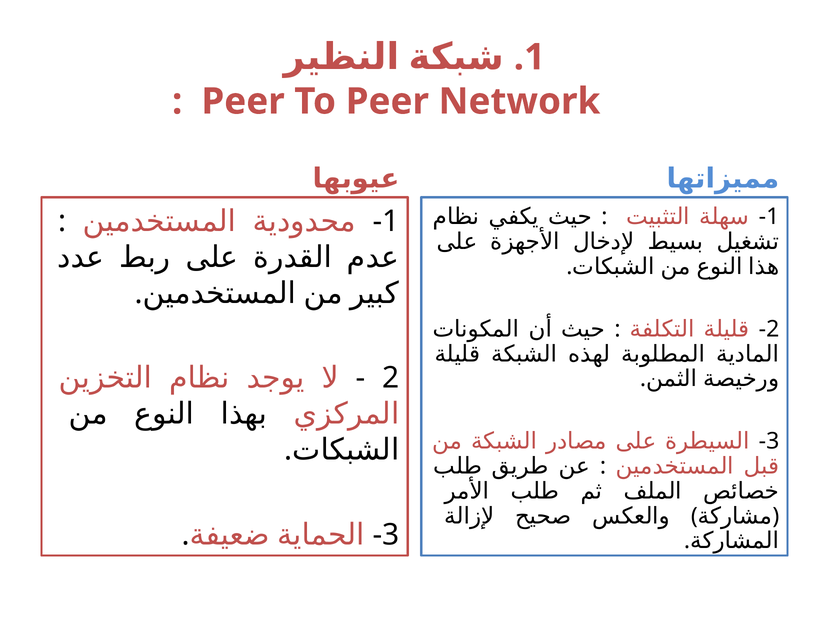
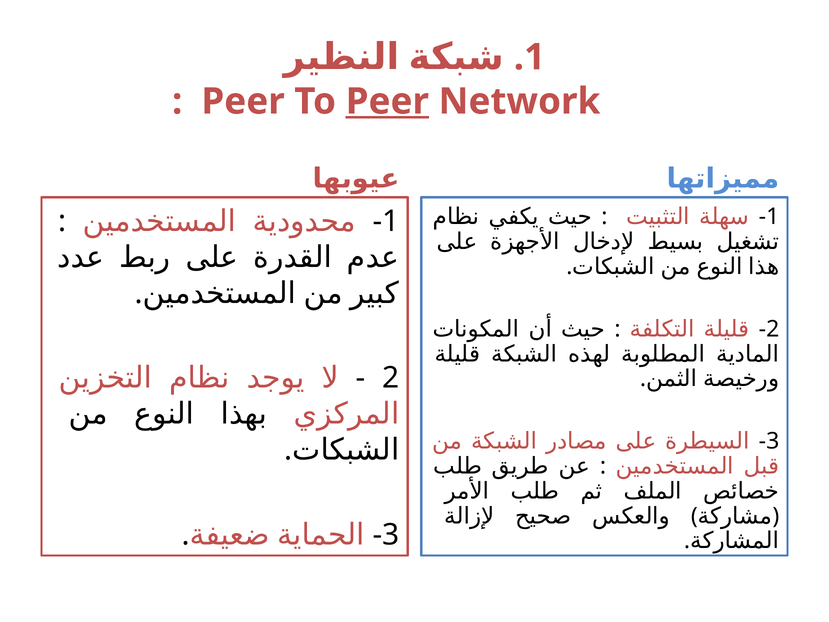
Peer underline: none -> present (387, 101)
